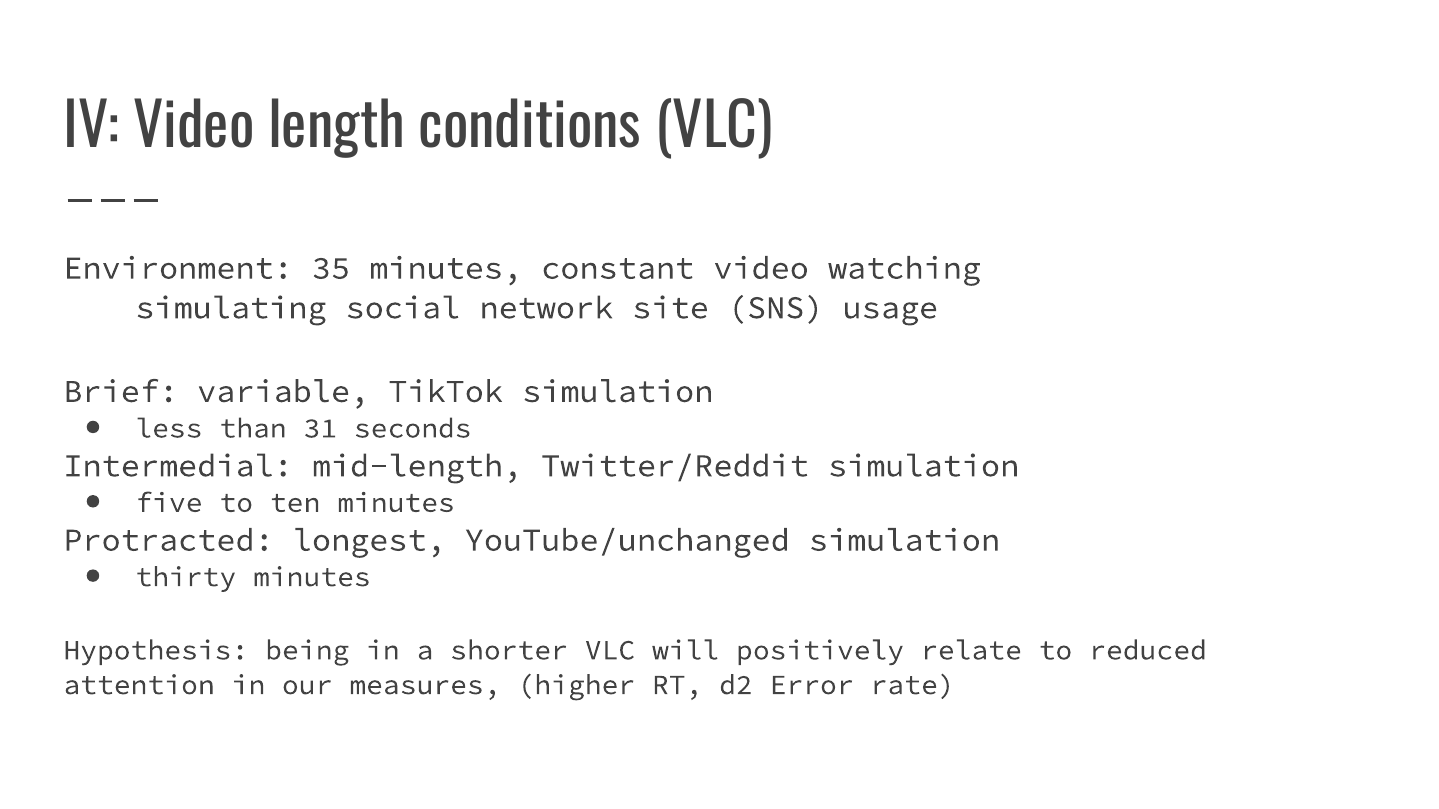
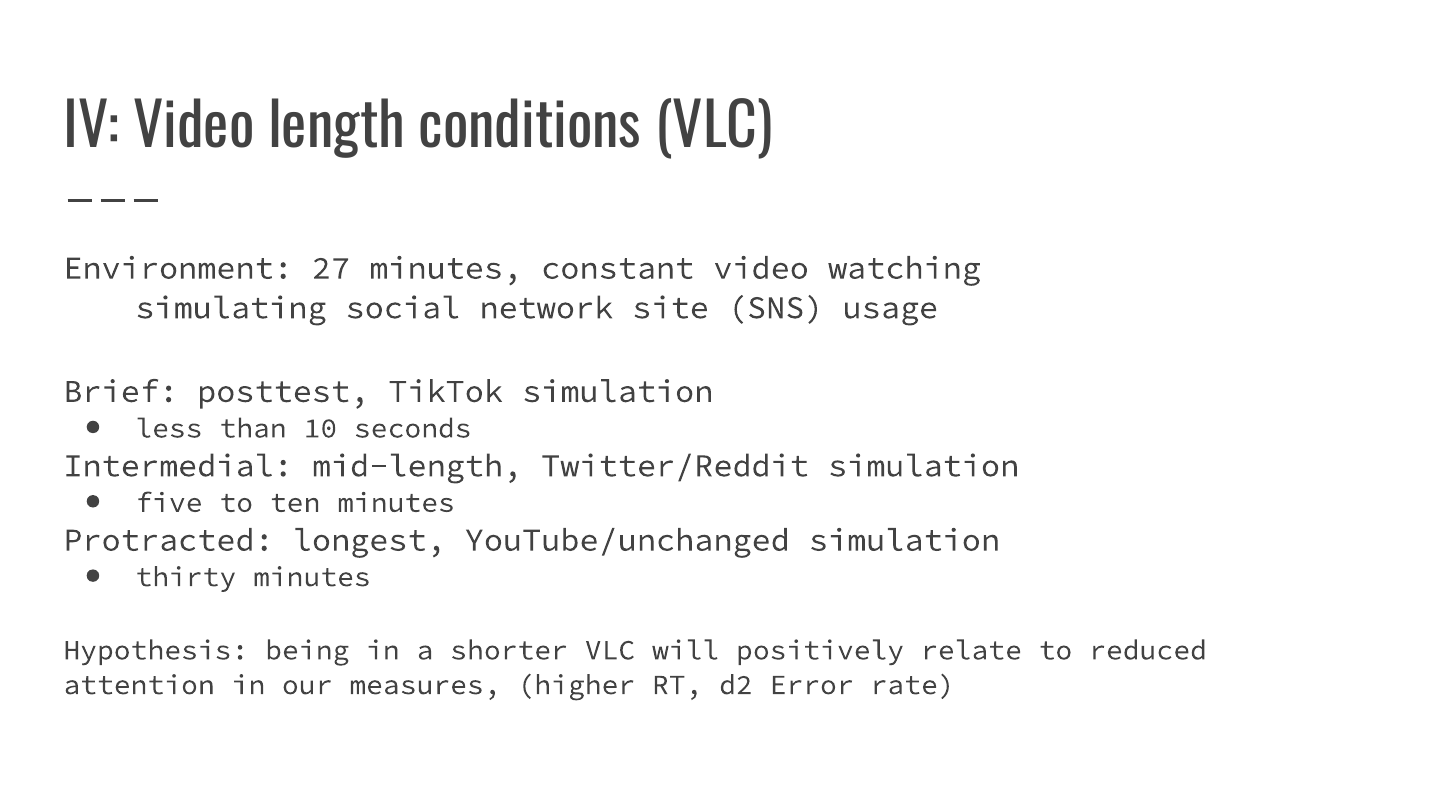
35: 35 -> 27 (331, 268)
variable: variable -> posttest (283, 392)
31: 31 -> 10 (320, 428)
